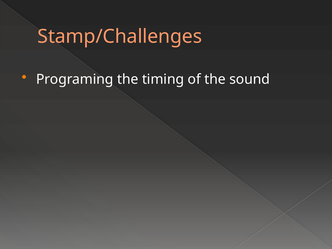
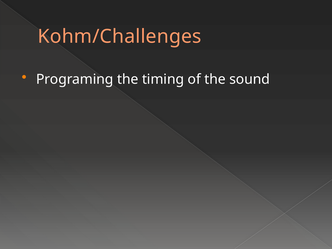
Stamp/Challenges: Stamp/Challenges -> Kohm/Challenges (120, 36)
